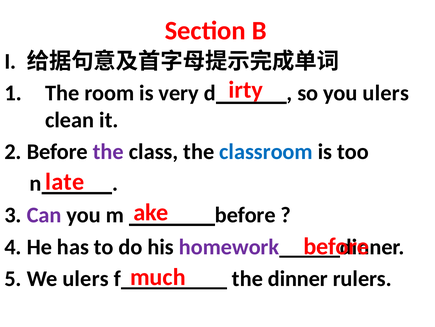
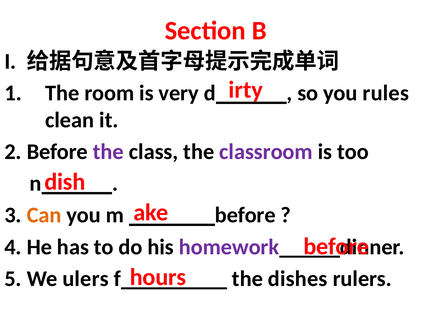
you ulers: ulers -> rules (386, 93)
classroom colour: blue -> purple (266, 151)
late: late -> dish (65, 181)
Can colour: purple -> orange (44, 215)
much: much -> hours (158, 277)
the dinner: dinner -> dishes (298, 278)
